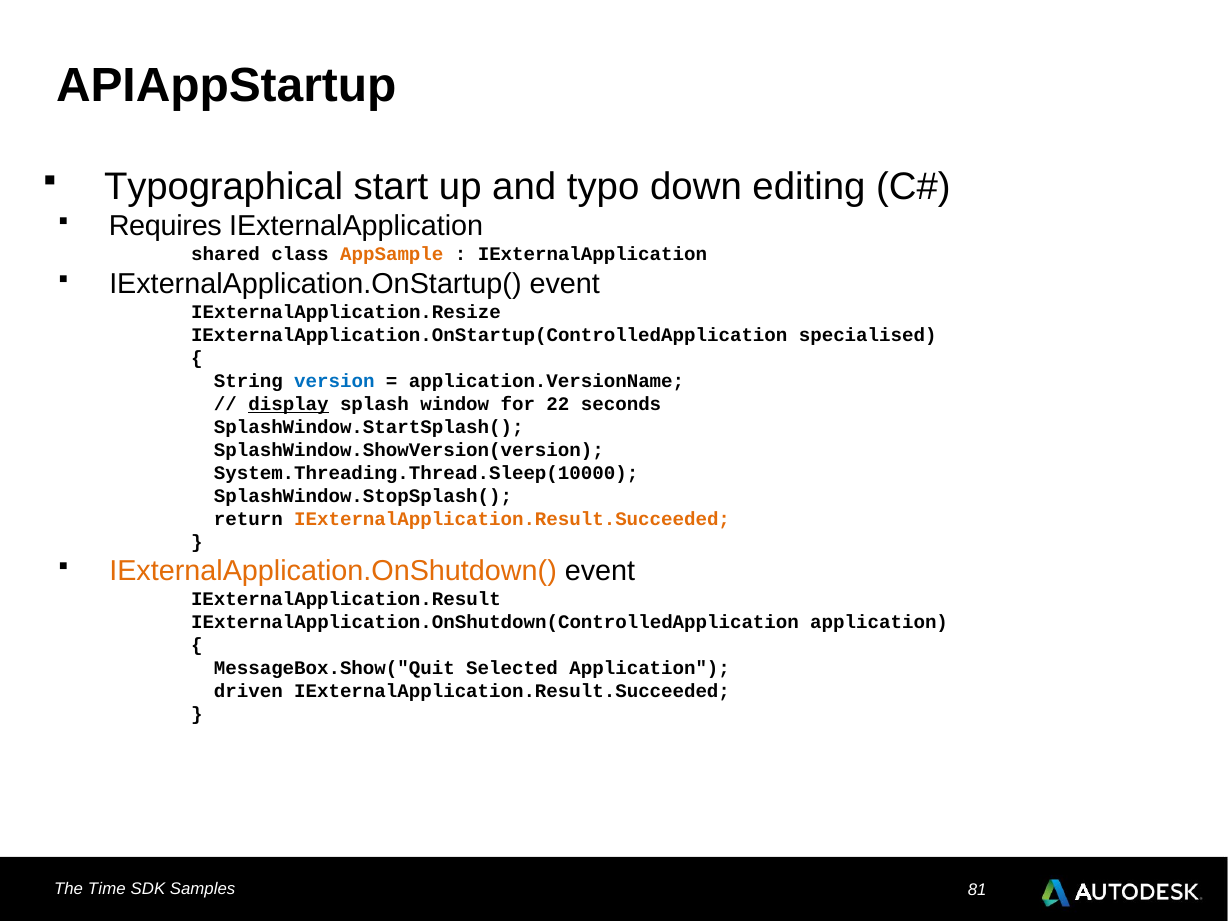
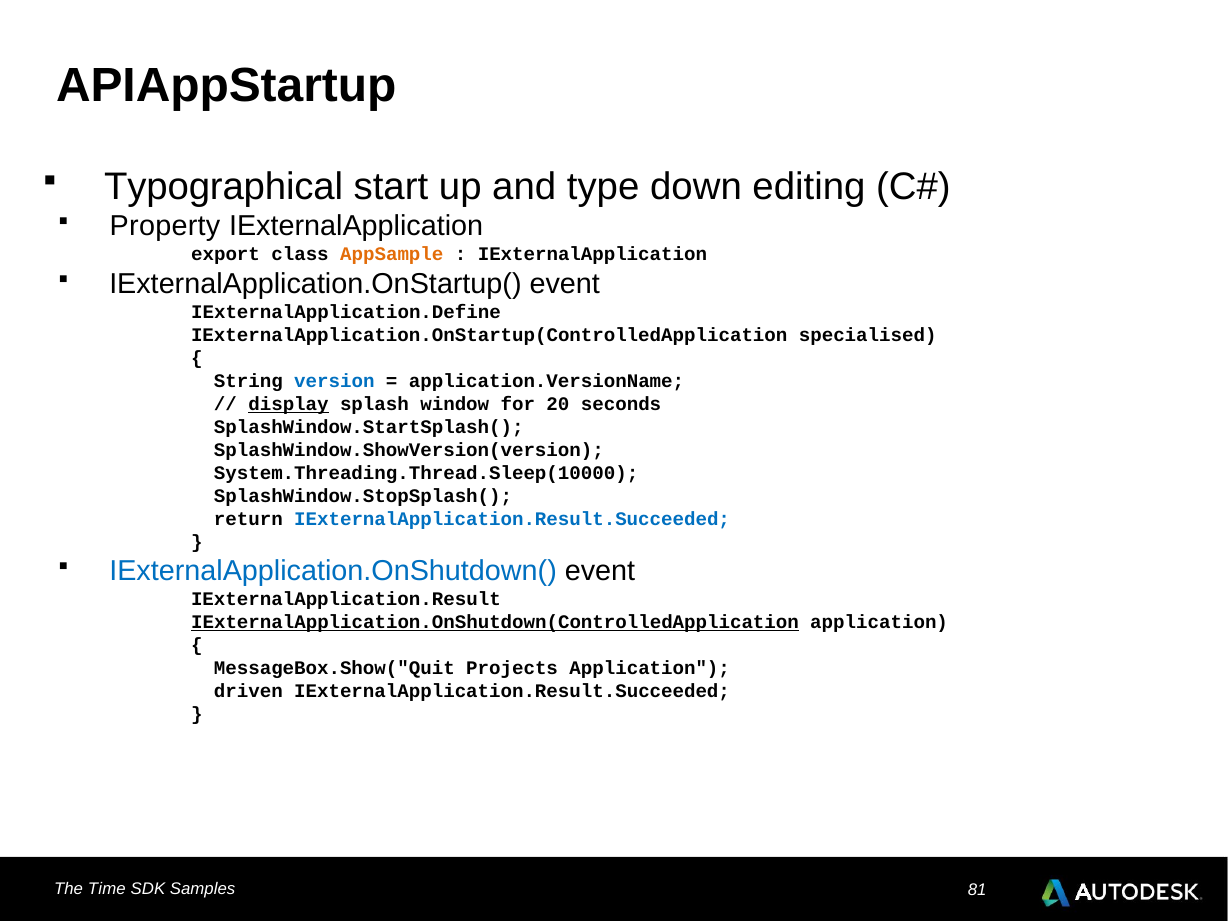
typo: typo -> type (603, 187)
Requires: Requires -> Property (165, 226)
shared: shared -> export (226, 254)
IExternalApplication.Resize: IExternalApplication.Resize -> IExternalApplication.Define (346, 312)
22: 22 -> 20 (558, 404)
IExternalApplication.Result.Succeeded colour: orange -> blue (512, 519)
IExternalApplication.OnShutdown( colour: orange -> blue (333, 571)
IExternalApplication.OnShutdown(ControlledApplication underline: none -> present (495, 622)
Selected: Selected -> Projects (512, 668)
